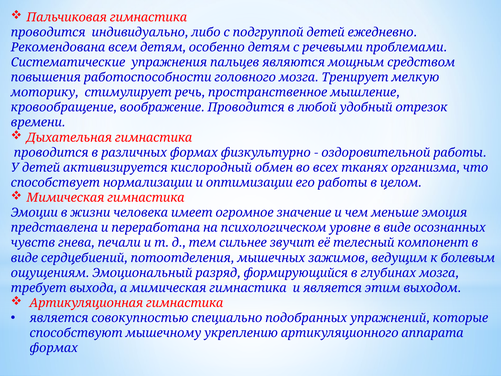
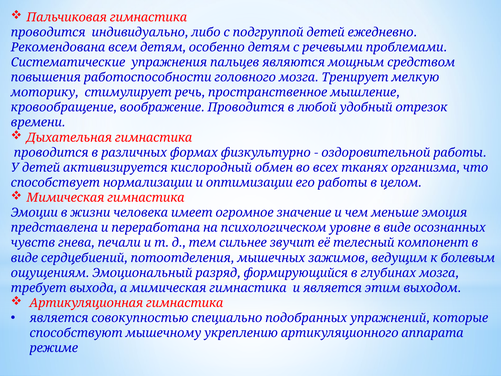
формах: формах -> режиме (54, 348)
